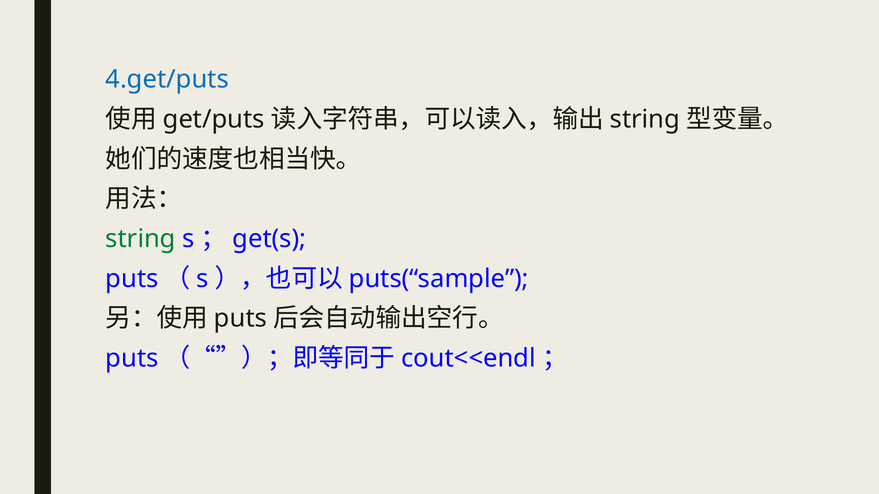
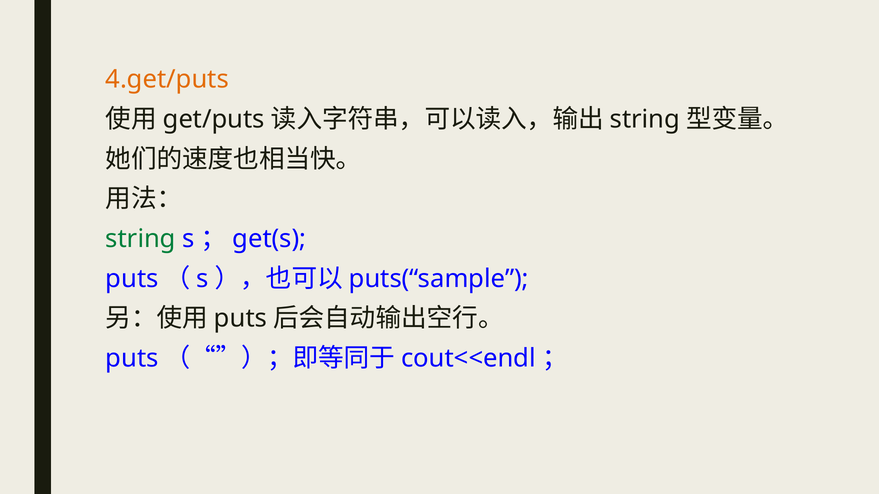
4.get/puts colour: blue -> orange (167, 80)
